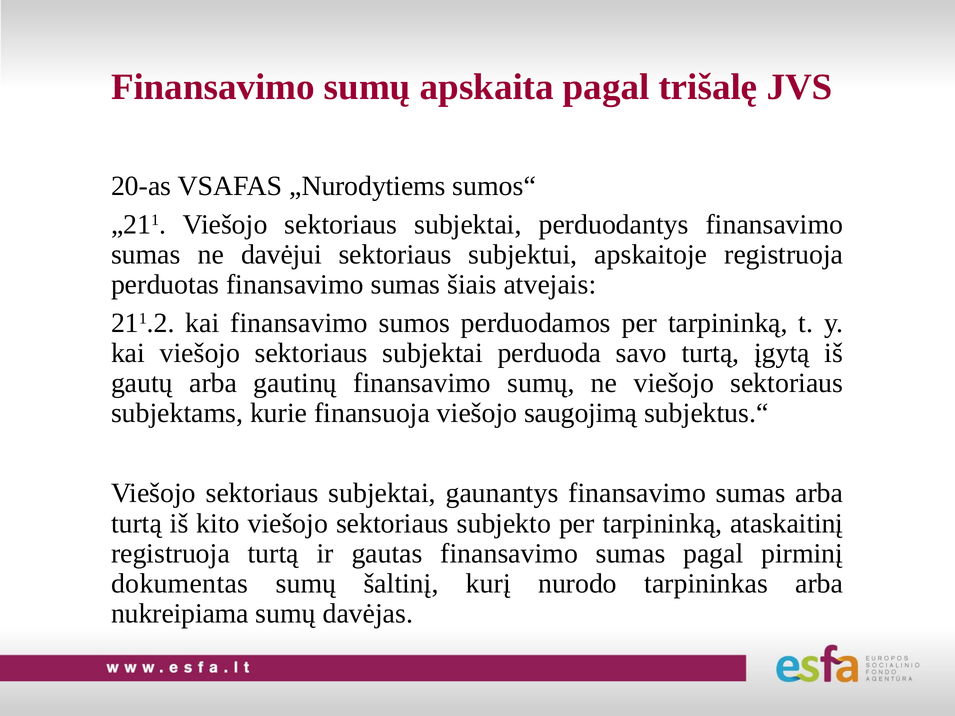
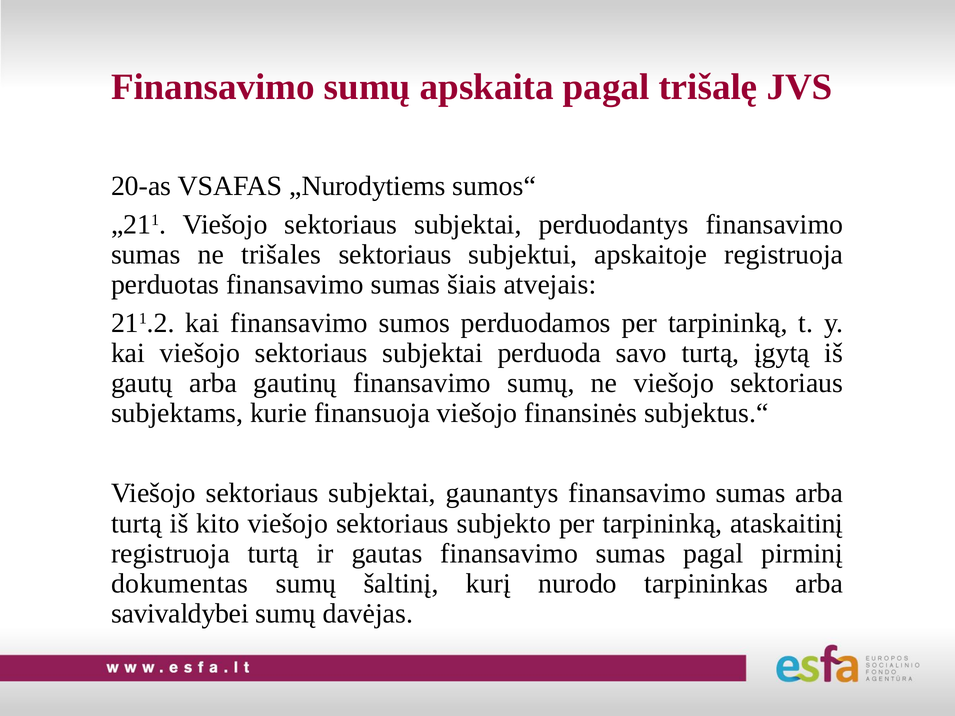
davėjui: davėjui -> trišales (281, 255)
saugojimą: saugojimą -> finansinės (581, 413)
nukreipiama: nukreipiama -> savivaldybei (180, 614)
